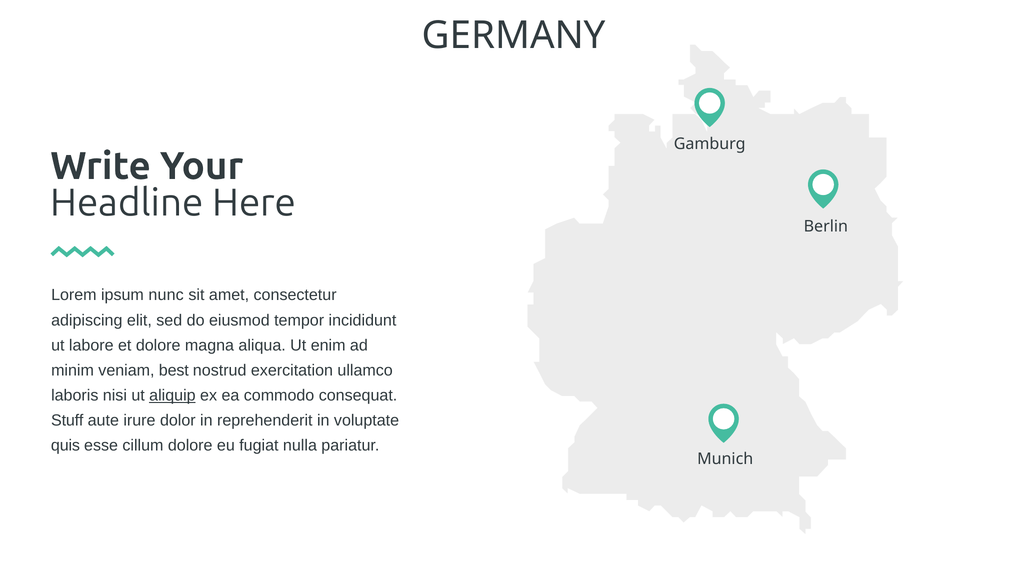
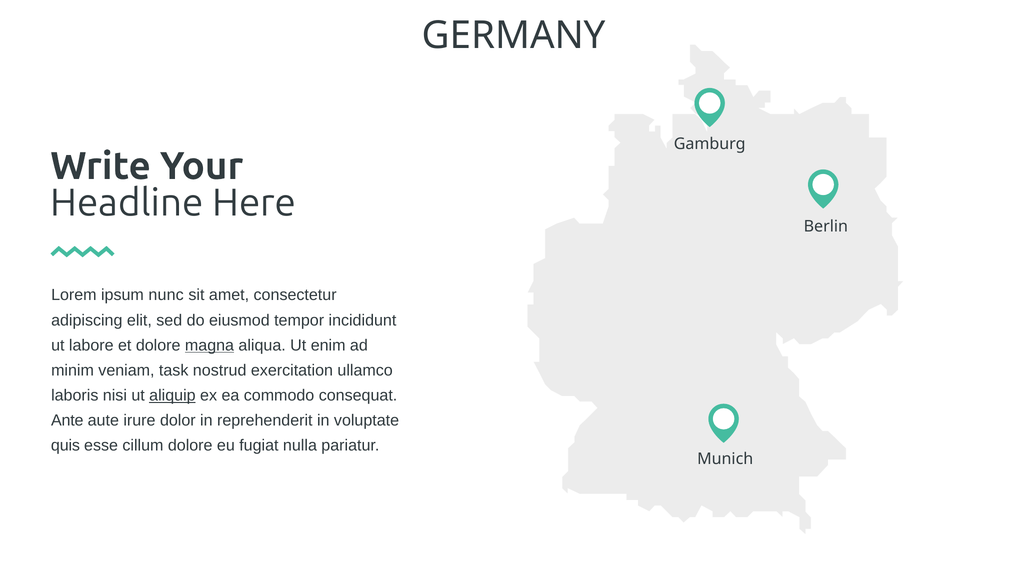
magna underline: none -> present (209, 345)
best: best -> task (174, 370)
Stuff: Stuff -> Ante (67, 420)
